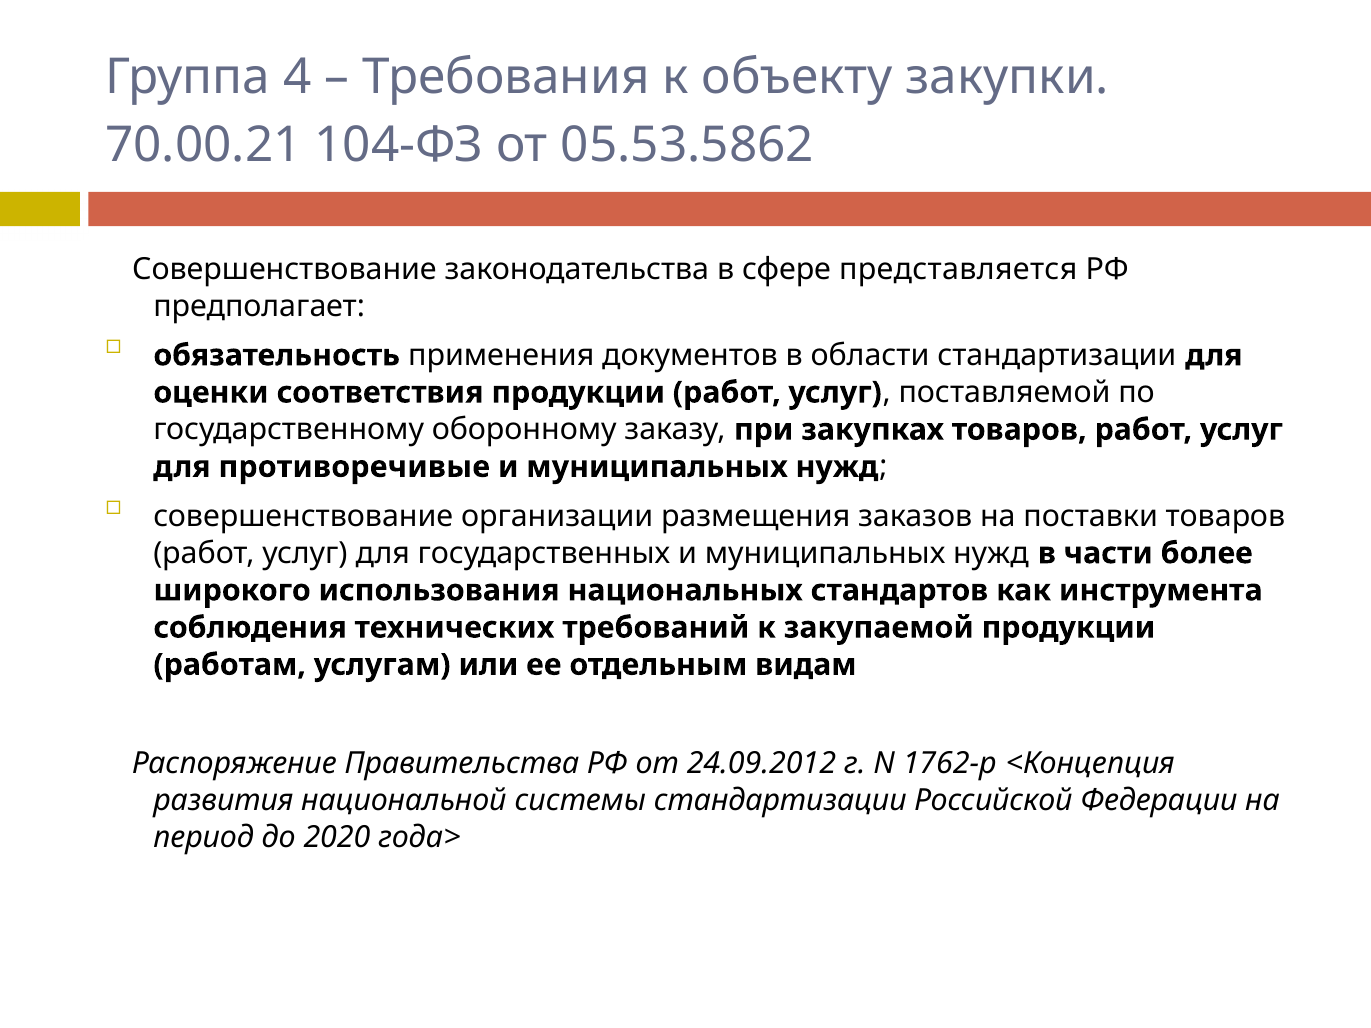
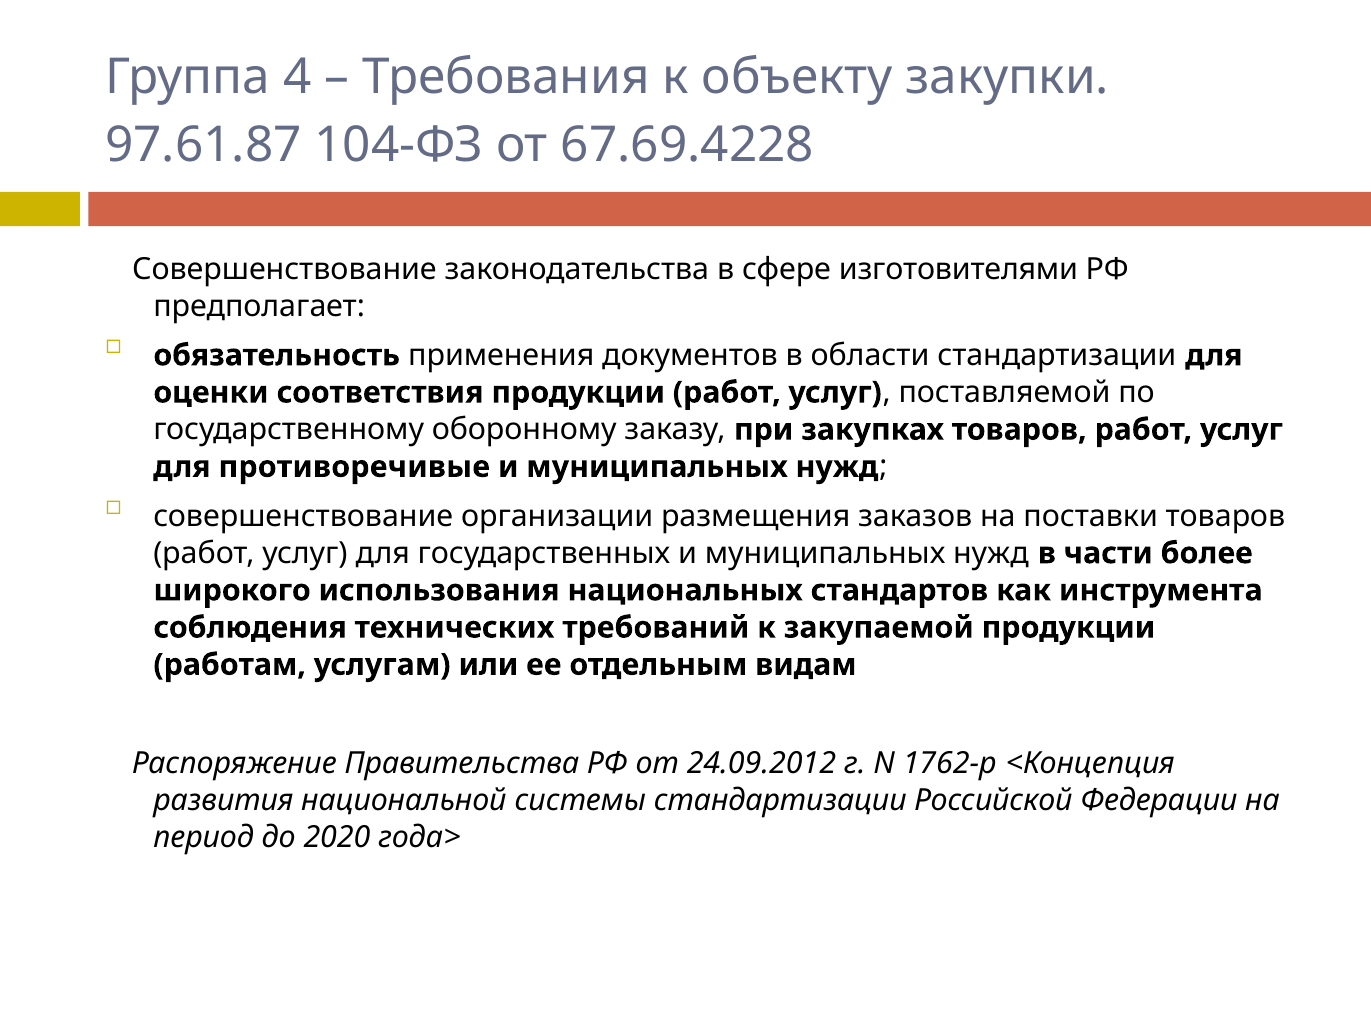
70.00.21: 70.00.21 -> 97.61.87 (204, 145)
05.53.5862: 05.53.5862 -> 67.69.4228 (688, 145)
представляется: представляется -> изготовителями (958, 269)
